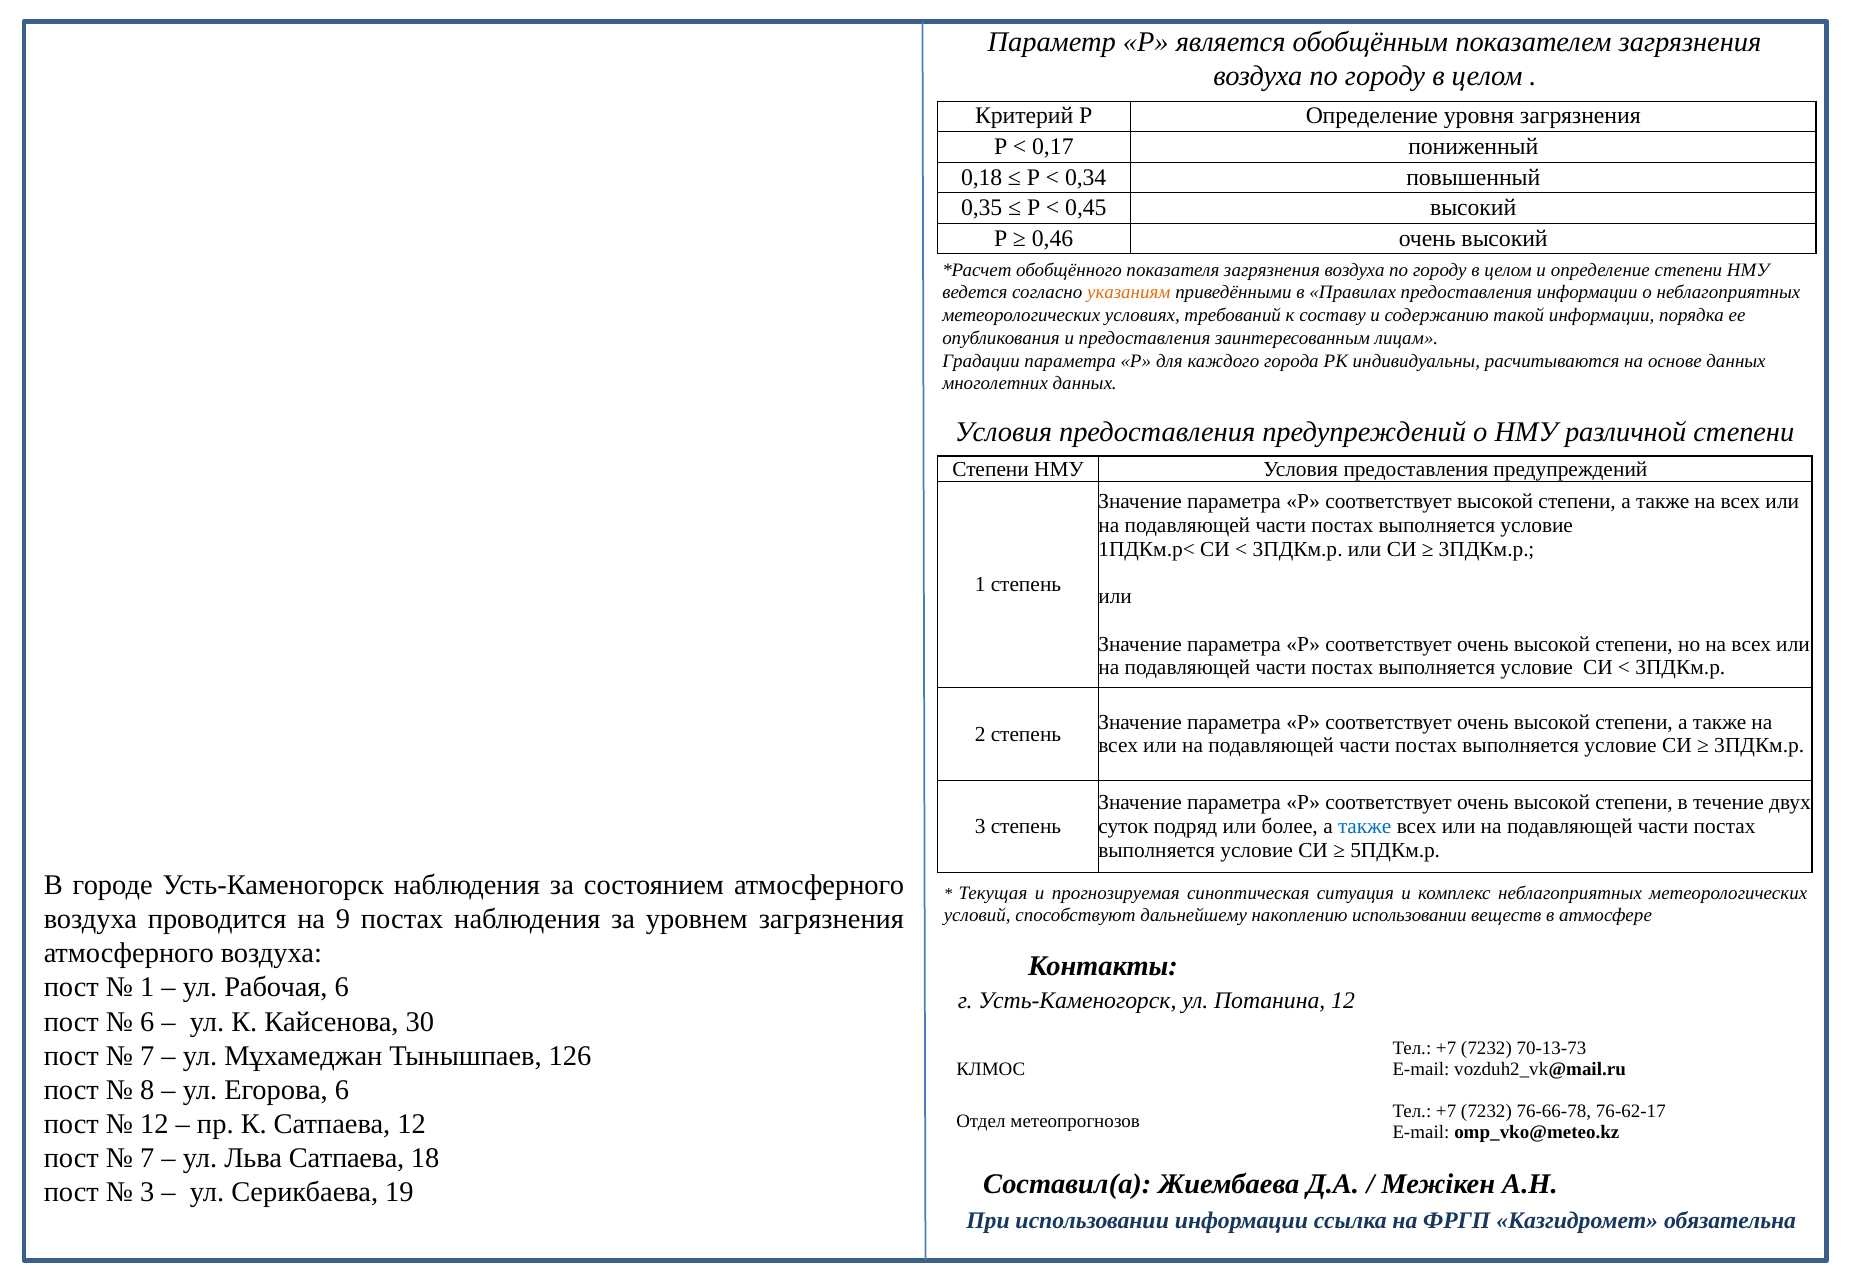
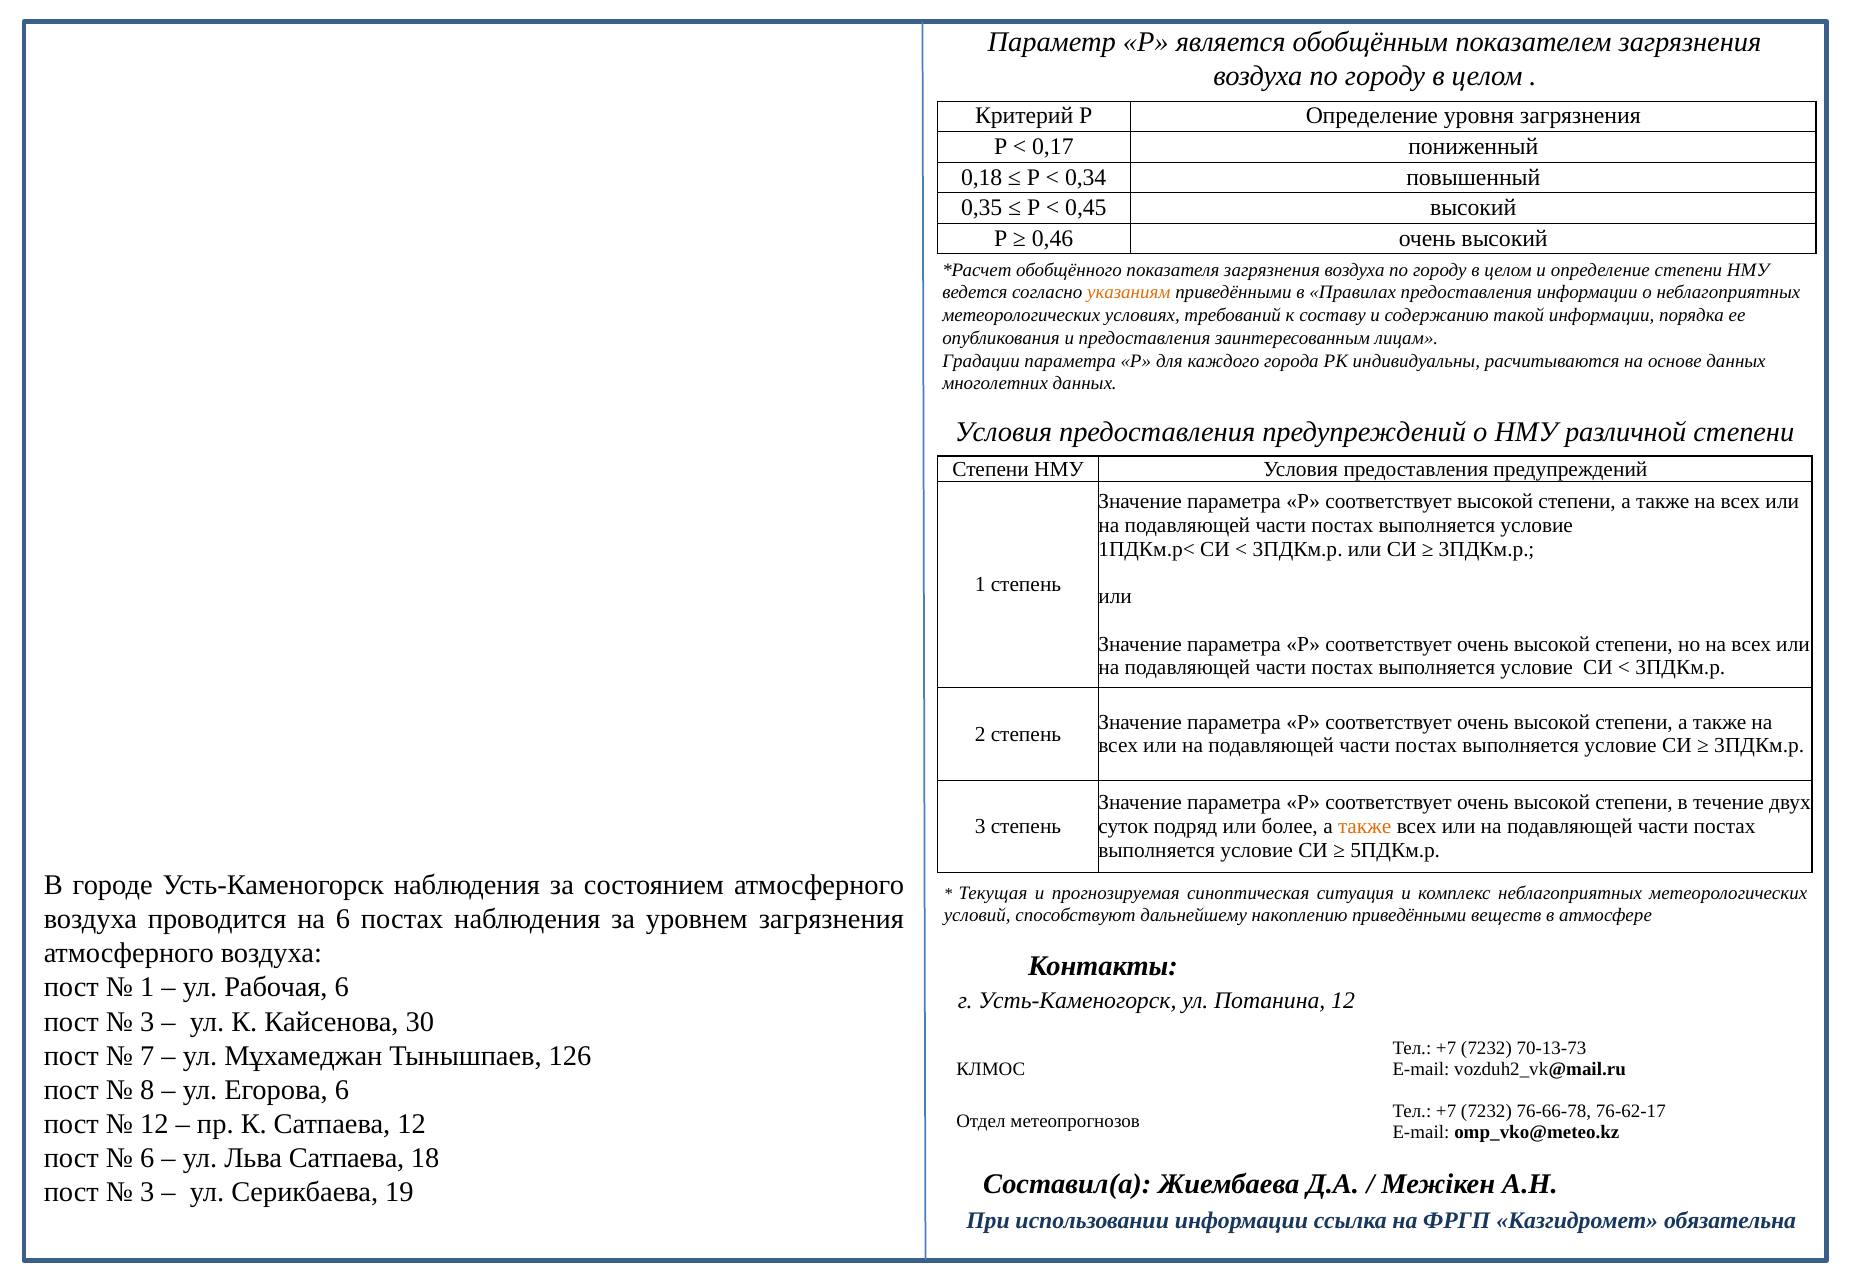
также colour: blue -> orange (1365, 826)
на 9: 9 -> 6 (343, 919)
накоплению использовании: использовании -> приведёнными (1409, 915)
6: 6 -> 3 (147, 1021)
7: 7 -> 6 (147, 1158)
